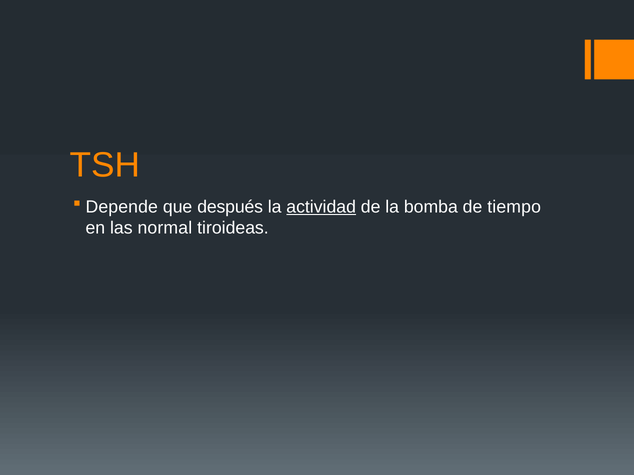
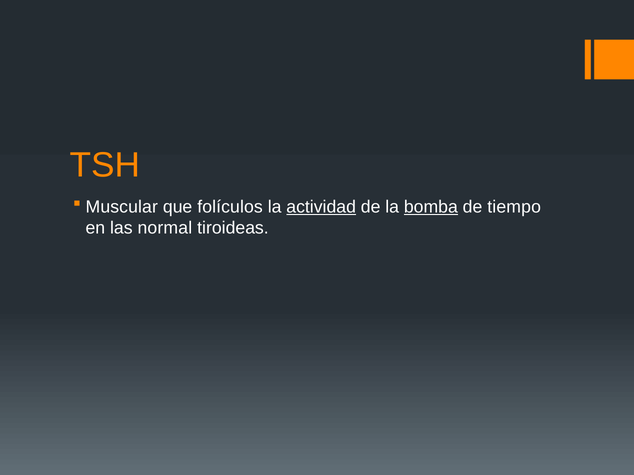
Depende: Depende -> Muscular (122, 207)
después: después -> folículos (230, 207)
bomba underline: none -> present (431, 207)
